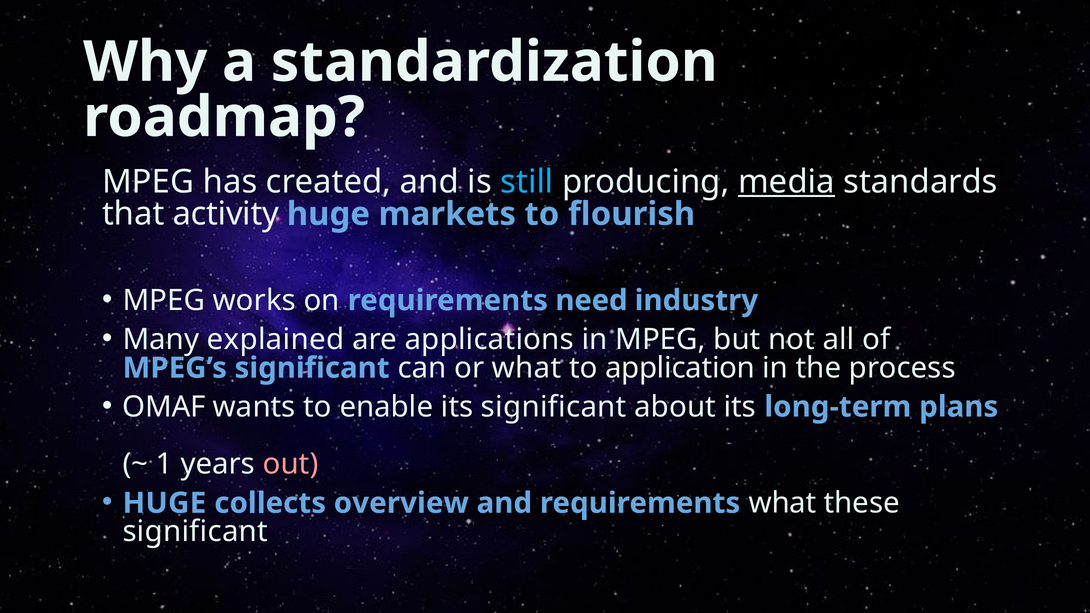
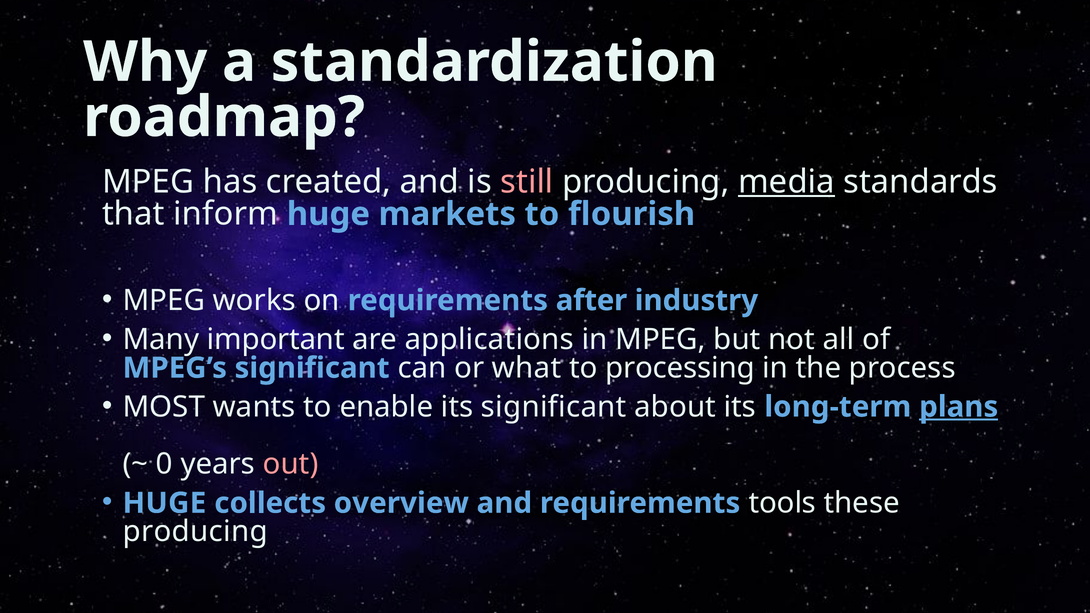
still colour: light blue -> pink (527, 182)
activity: activity -> inform (226, 214)
need: need -> after (591, 301)
explained: explained -> important (276, 339)
application: application -> processing (680, 368)
OMAF: OMAF -> MOST (164, 407)
plans underline: none -> present (959, 407)
1: 1 -> 0 (164, 464)
requirements what: what -> tools (782, 503)
significant: significant -> producing (195, 532)
